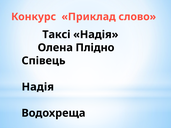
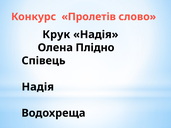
Приклад: Приклад -> Пролетів (89, 17)
Таксі: Таксі -> Крук (56, 35)
